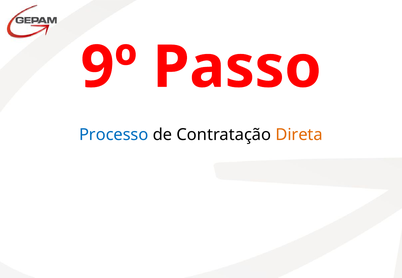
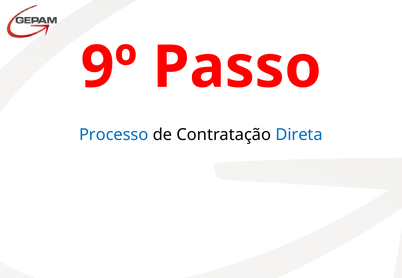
Direta colour: orange -> blue (299, 135)
